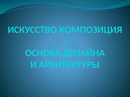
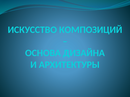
КОМПОЗИЦИЯ: КОМПОЗИЦИЯ -> КОМПОЗИЦИЙ (91, 30)
